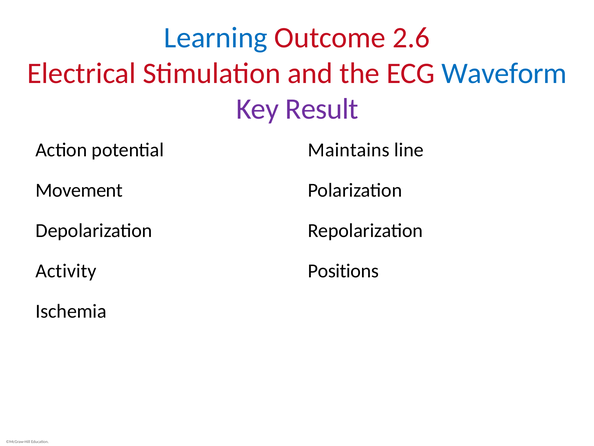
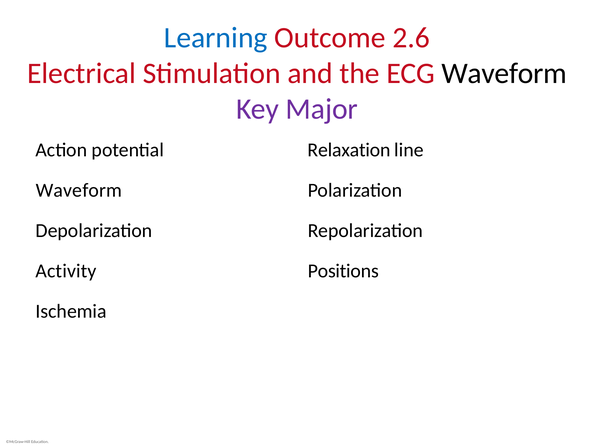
Waveform colour: blue -> black (504, 73)
Result: Result -> Major (322, 109)
Maintains: Maintains -> Relaxation (349, 150)
Movement: Movement -> Waveform (79, 190)
